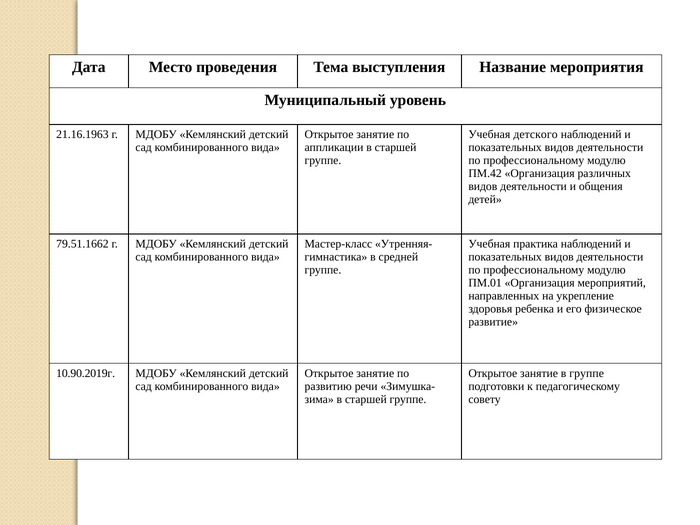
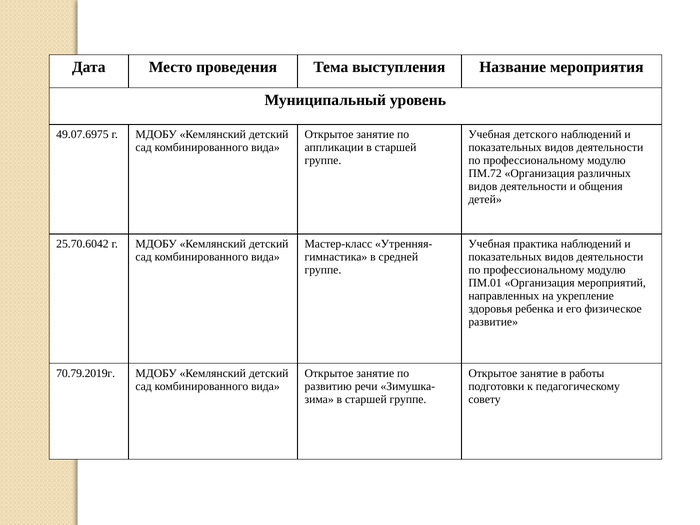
21.16.1963: 21.16.1963 -> 49.07.6975 (82, 135)
ПМ.42: ПМ.42 -> ПМ.72 (485, 173)
79.51.1662: 79.51.1662 -> 25.70.6042 (82, 244)
10.90.2019г: 10.90.2019г -> 70.79.2019г (86, 373)
в группе: группе -> работы (587, 373)
